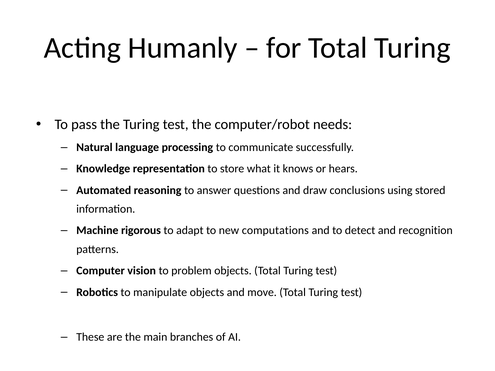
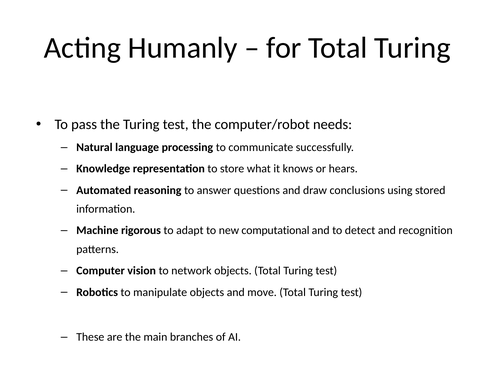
computations: computations -> computational (275, 231)
problem: problem -> network (191, 271)
